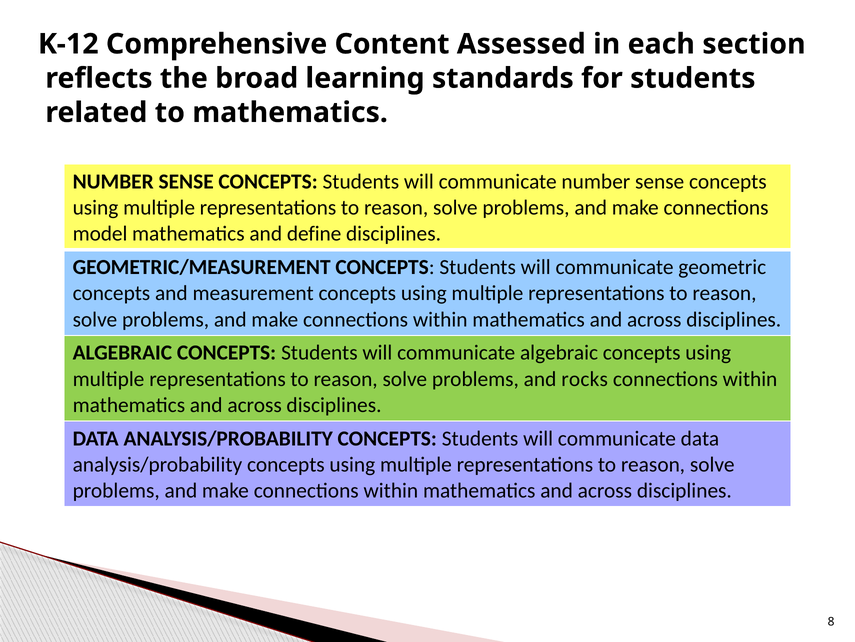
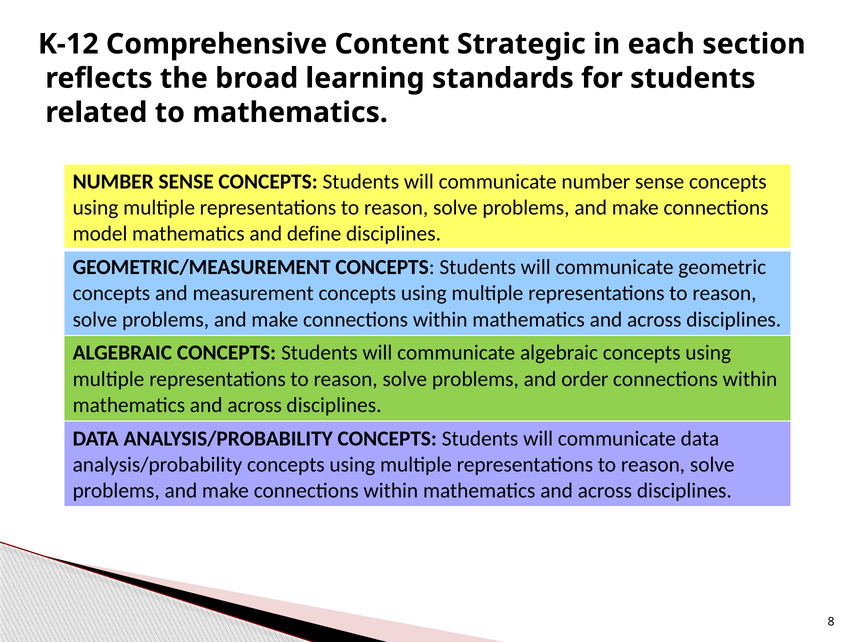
Assessed: Assessed -> Strategic (521, 44)
rocks: rocks -> order (585, 379)
